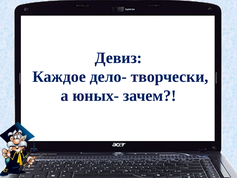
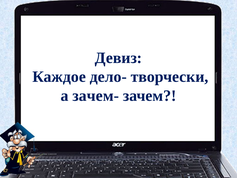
юных-: юных- -> зачем- (96, 96)
